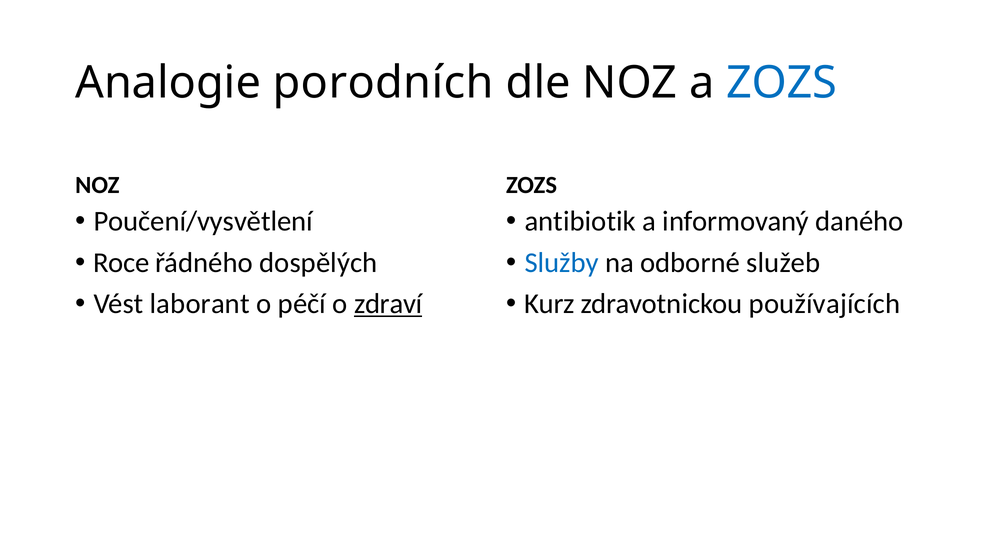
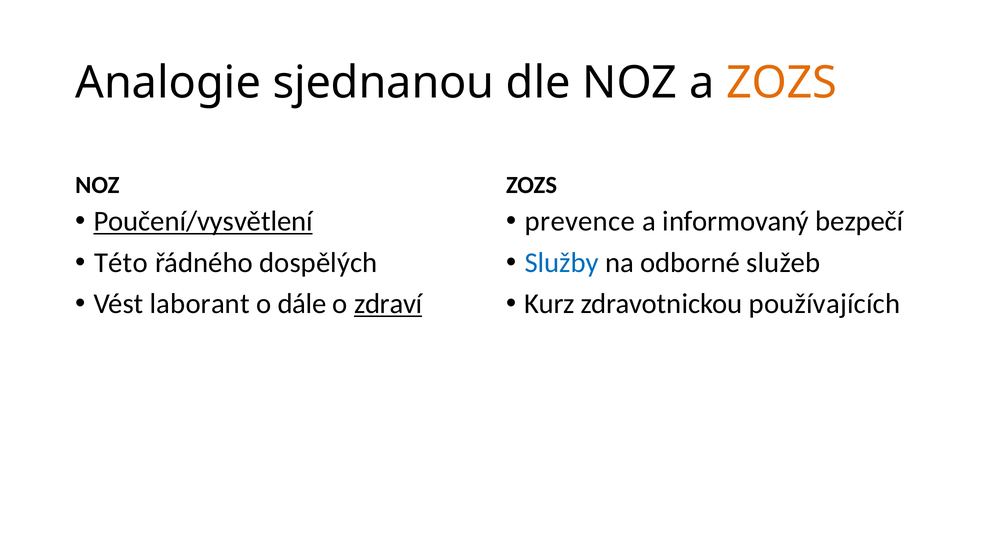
porodních: porodních -> sjednanou (384, 83)
ZOZS colour: blue -> orange (782, 83)
Poučení/vysvětlení underline: none -> present (203, 221)
antibiotik: antibiotik -> prevence (580, 221)
daného: daného -> bezpečí (859, 221)
Roce: Roce -> Této (121, 263)
péčí: péčí -> dále (302, 304)
